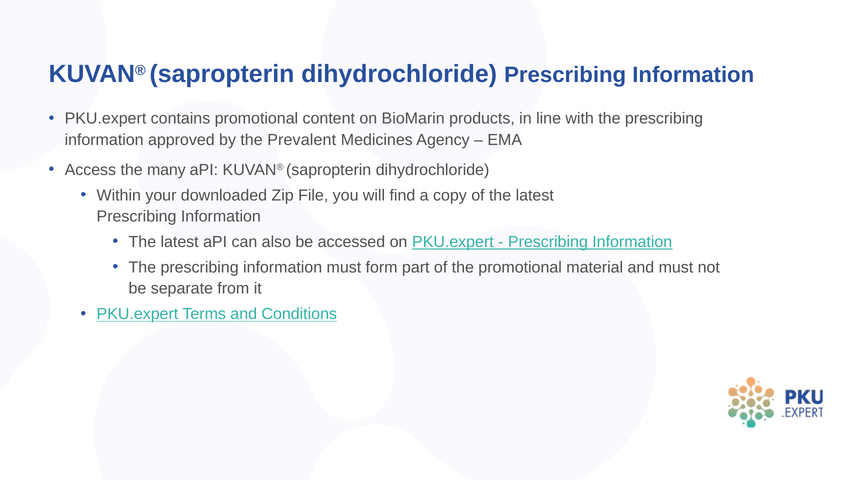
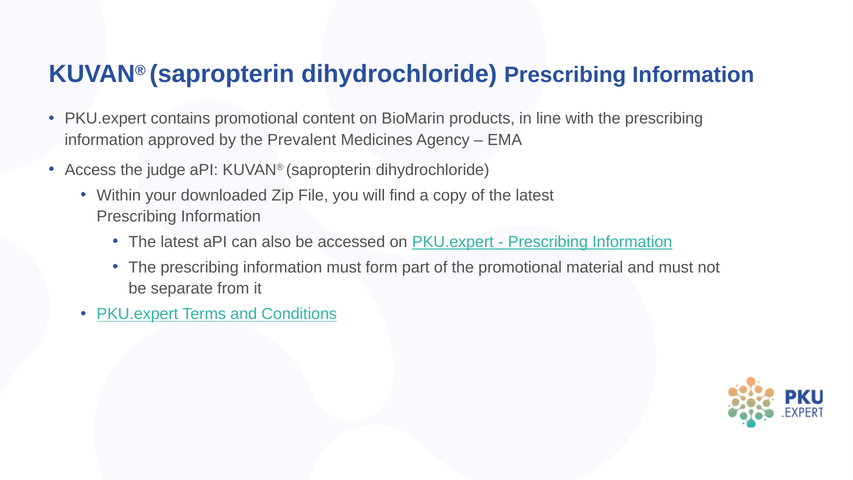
many: many -> judge (166, 170)
